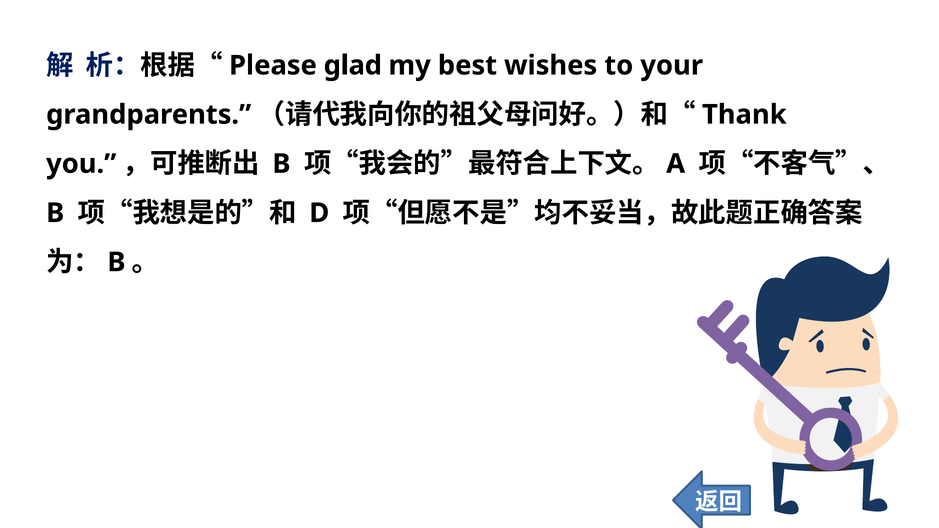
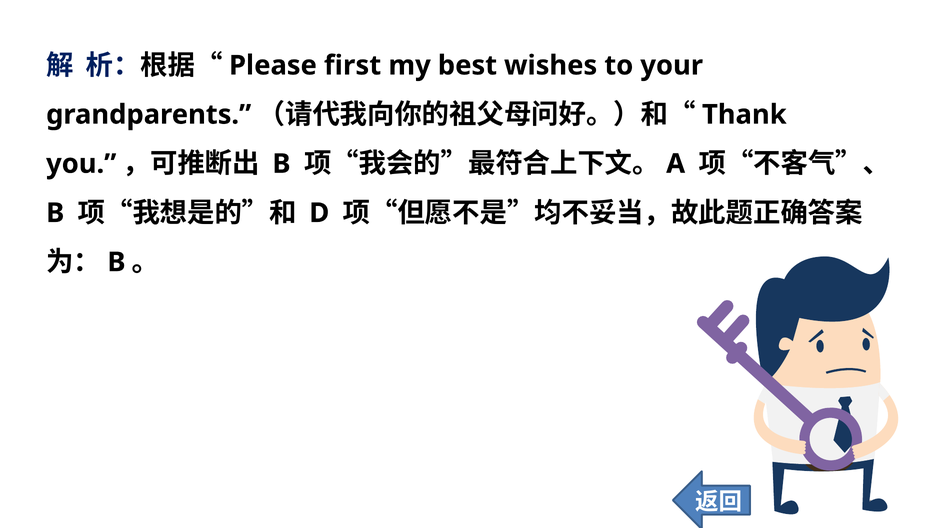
glad: glad -> first (353, 65)
